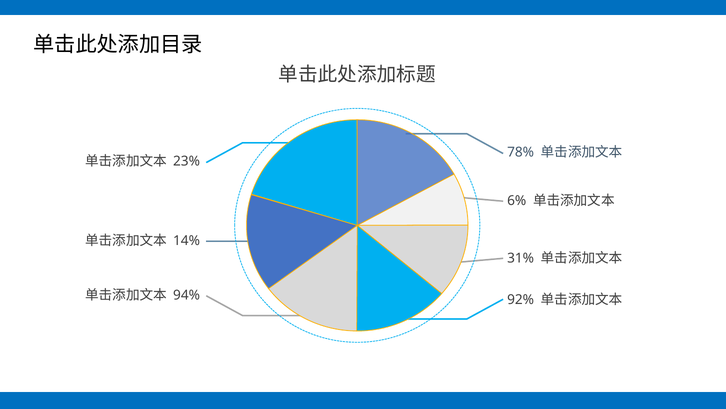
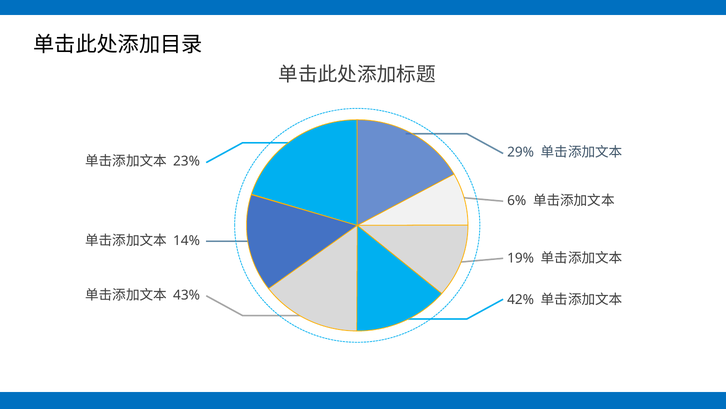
78%: 78% -> 29% (521, 152)
31%: 31% -> 19% (521, 258)
94%: 94% -> 43% (187, 295)
92%: 92% -> 42% (521, 299)
